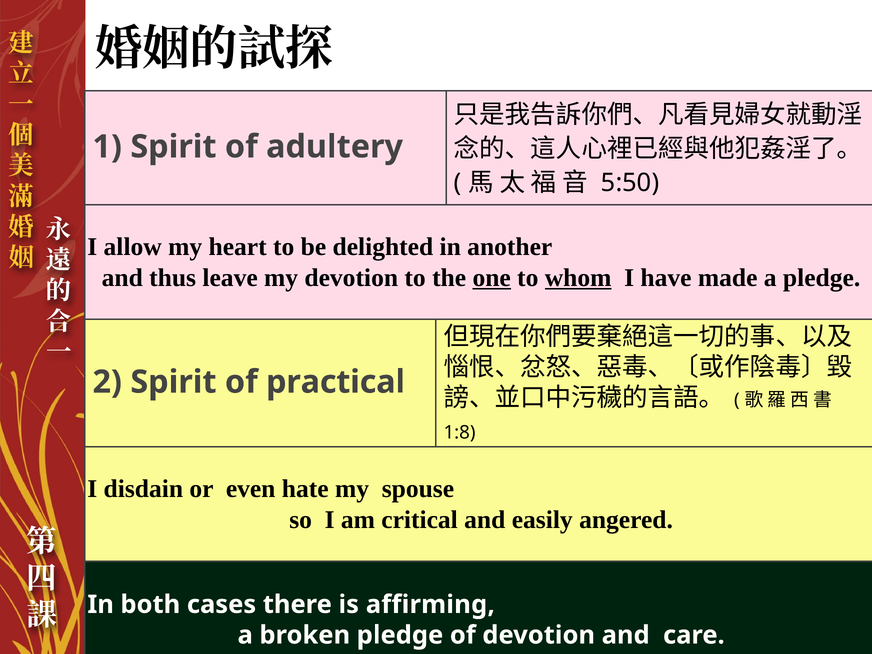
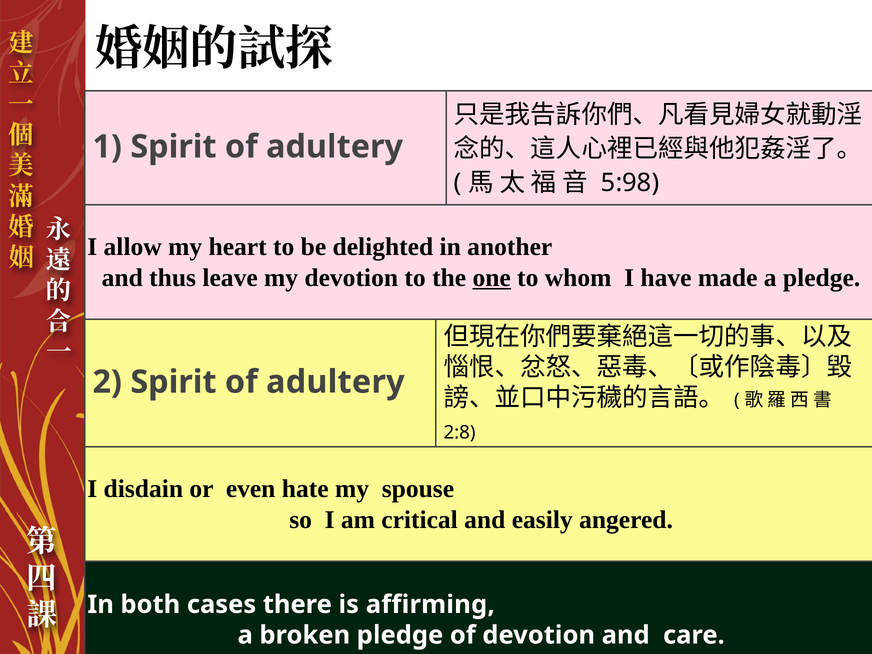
5:50: 5:50 -> 5:98 (630, 183)
whom underline: present -> none (578, 278)
2 Spirit of practical: practical -> adultery (335, 382)
1:8: 1:8 -> 2:8 (460, 433)
